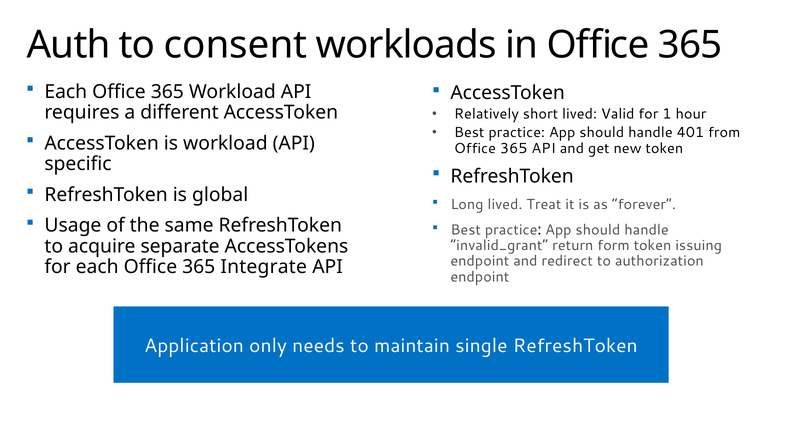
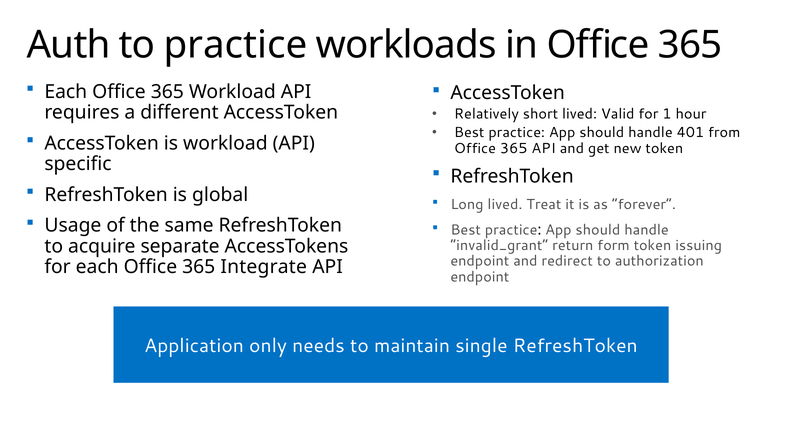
to consent: consent -> practice (236, 45)
